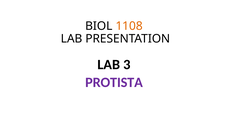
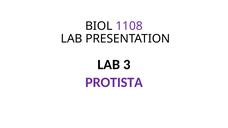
1108 colour: orange -> purple (129, 26)
